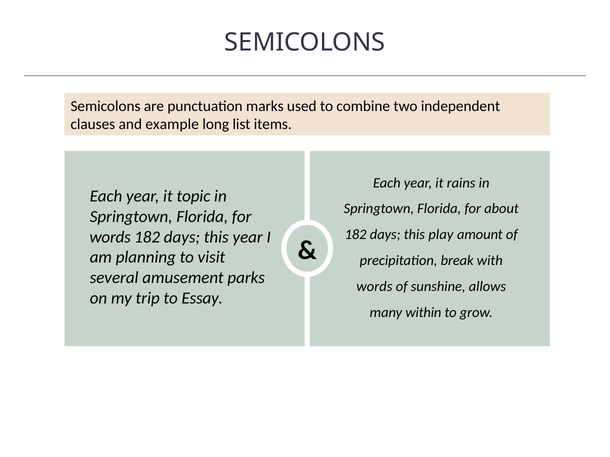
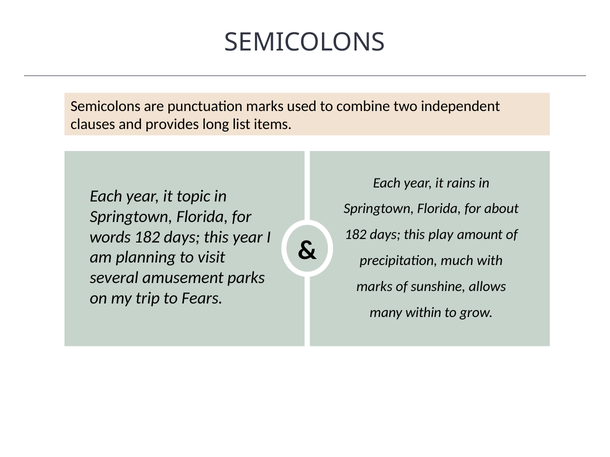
example: example -> provides (172, 124)
break: break -> much (457, 261)
words: words -> marks (374, 287)
Essay: Essay -> Fears (202, 298)
